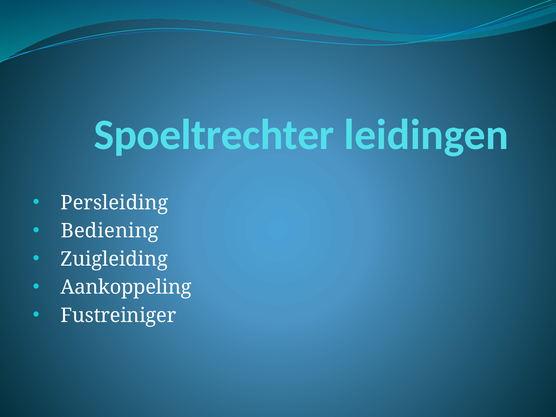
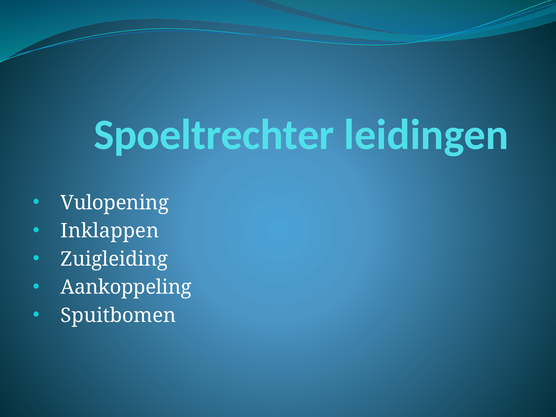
Persleiding: Persleiding -> Vulopening (115, 203)
Bediening: Bediening -> Inklappen (110, 231)
Fustreiniger: Fustreiniger -> Spuitbomen (118, 315)
